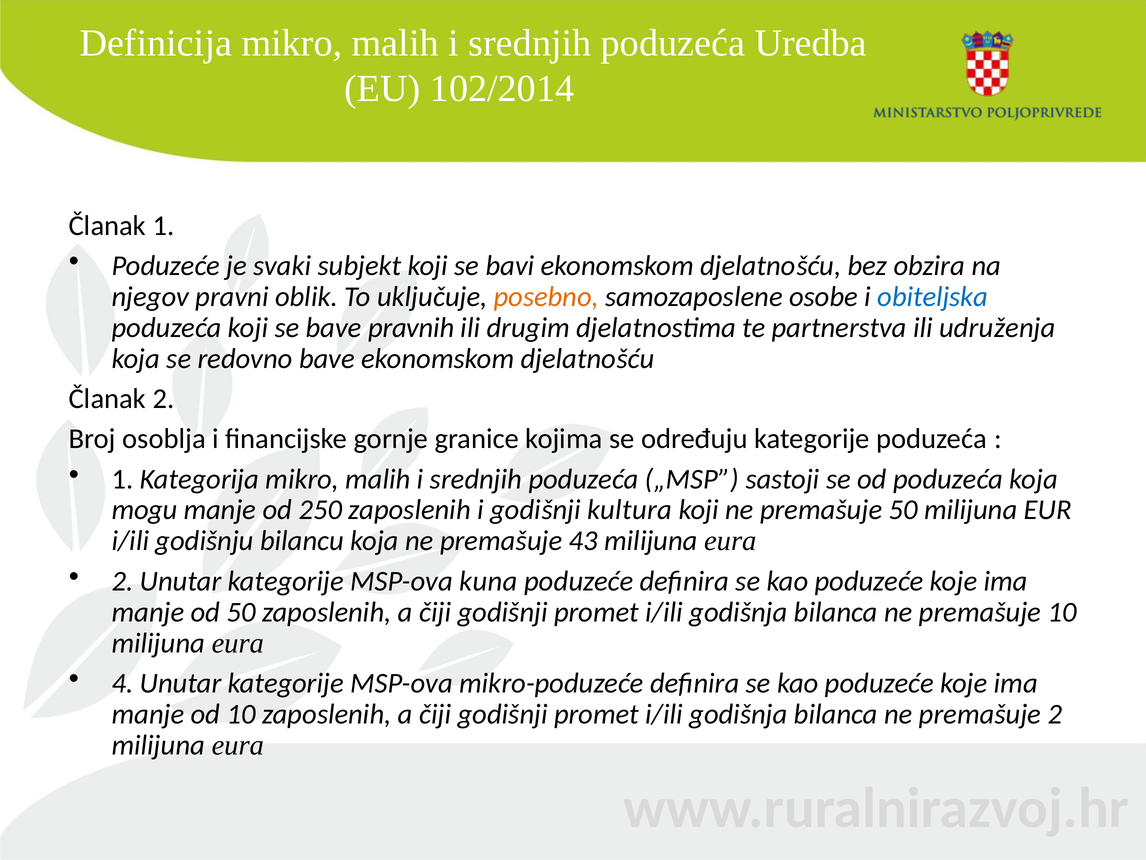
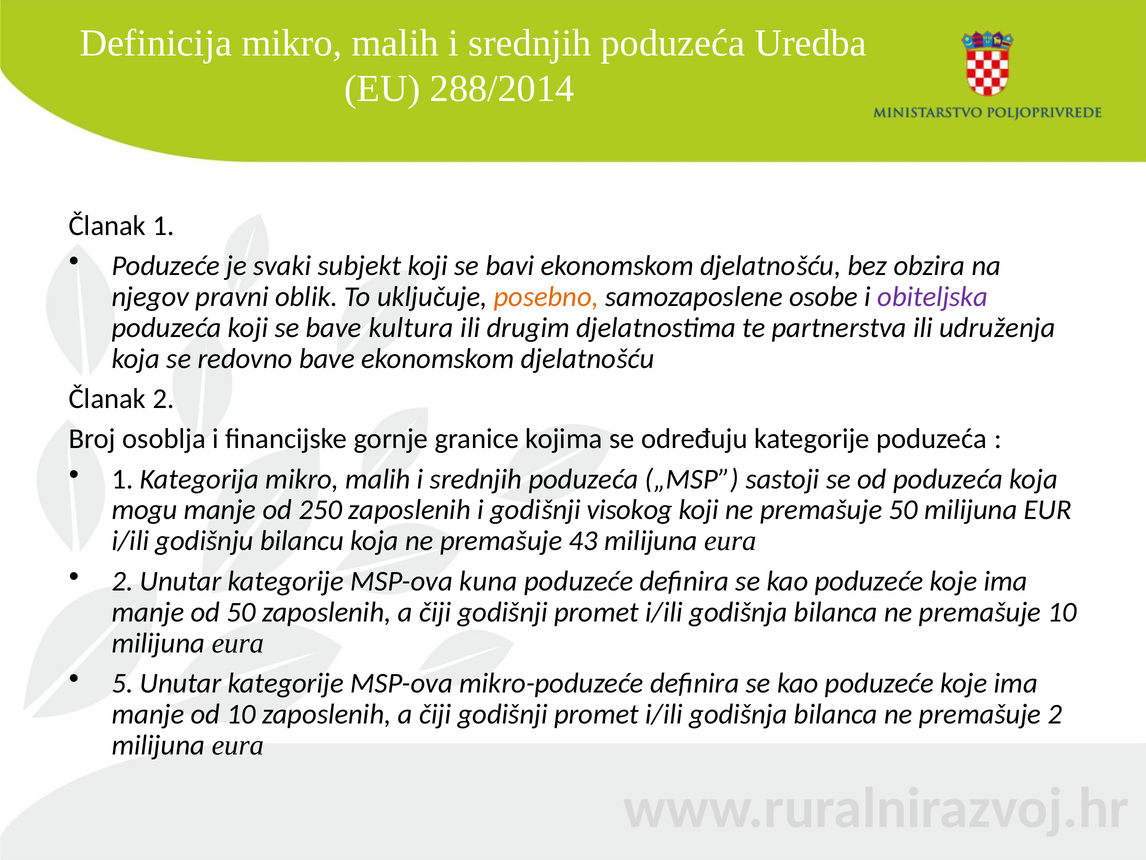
102/2014: 102/2014 -> 288/2014 (502, 89)
obiteljska colour: blue -> purple (933, 297)
pravnih: pravnih -> kultura (411, 327)
kultura: kultura -> visokog (630, 510)
4: 4 -> 5 (123, 683)
